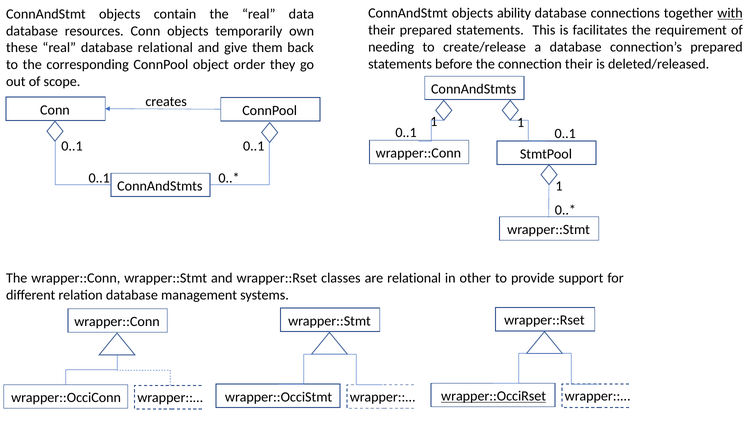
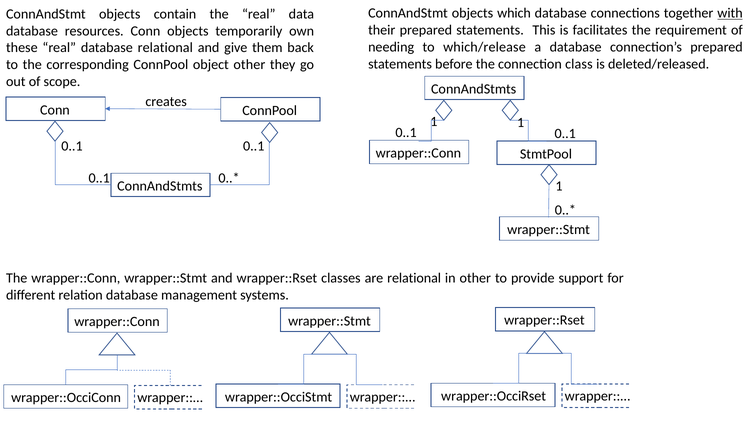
ability: ability -> which (514, 13)
create/release: create/release -> which/release (484, 47)
connection their: their -> class (579, 64)
object order: order -> other (249, 65)
wrapper::OcciRset underline: present -> none (494, 396)
